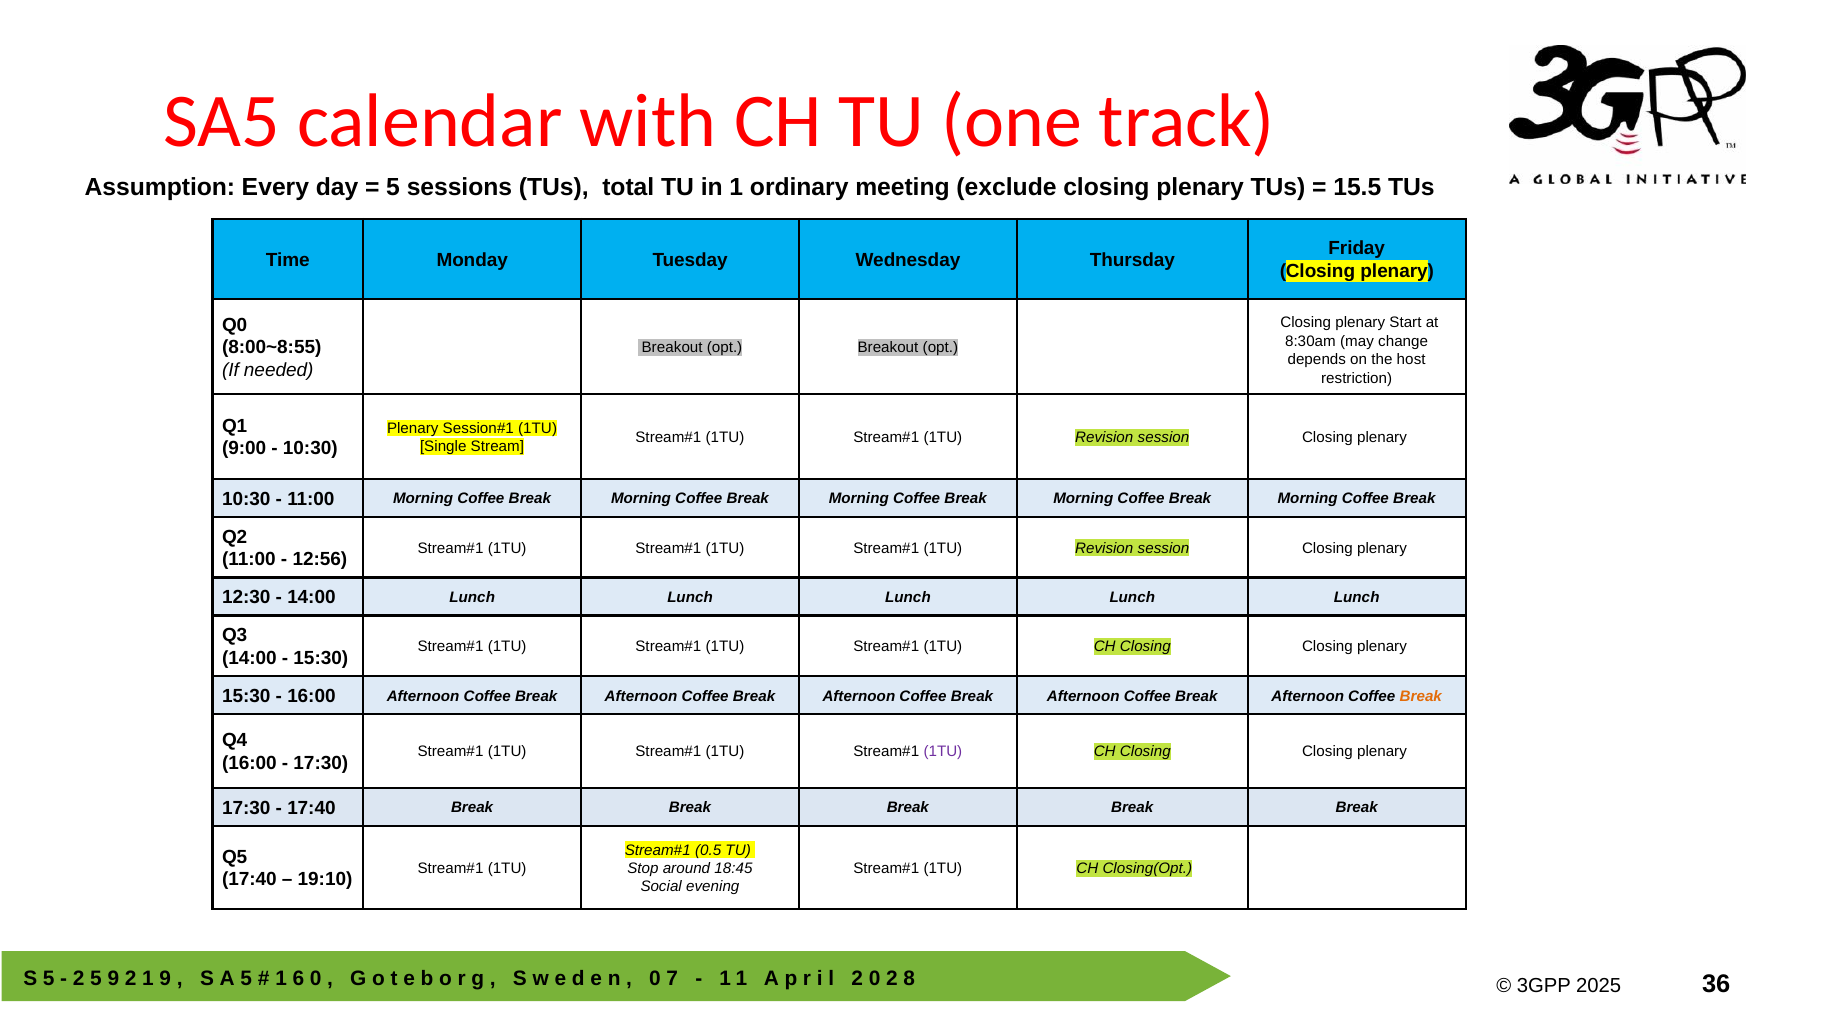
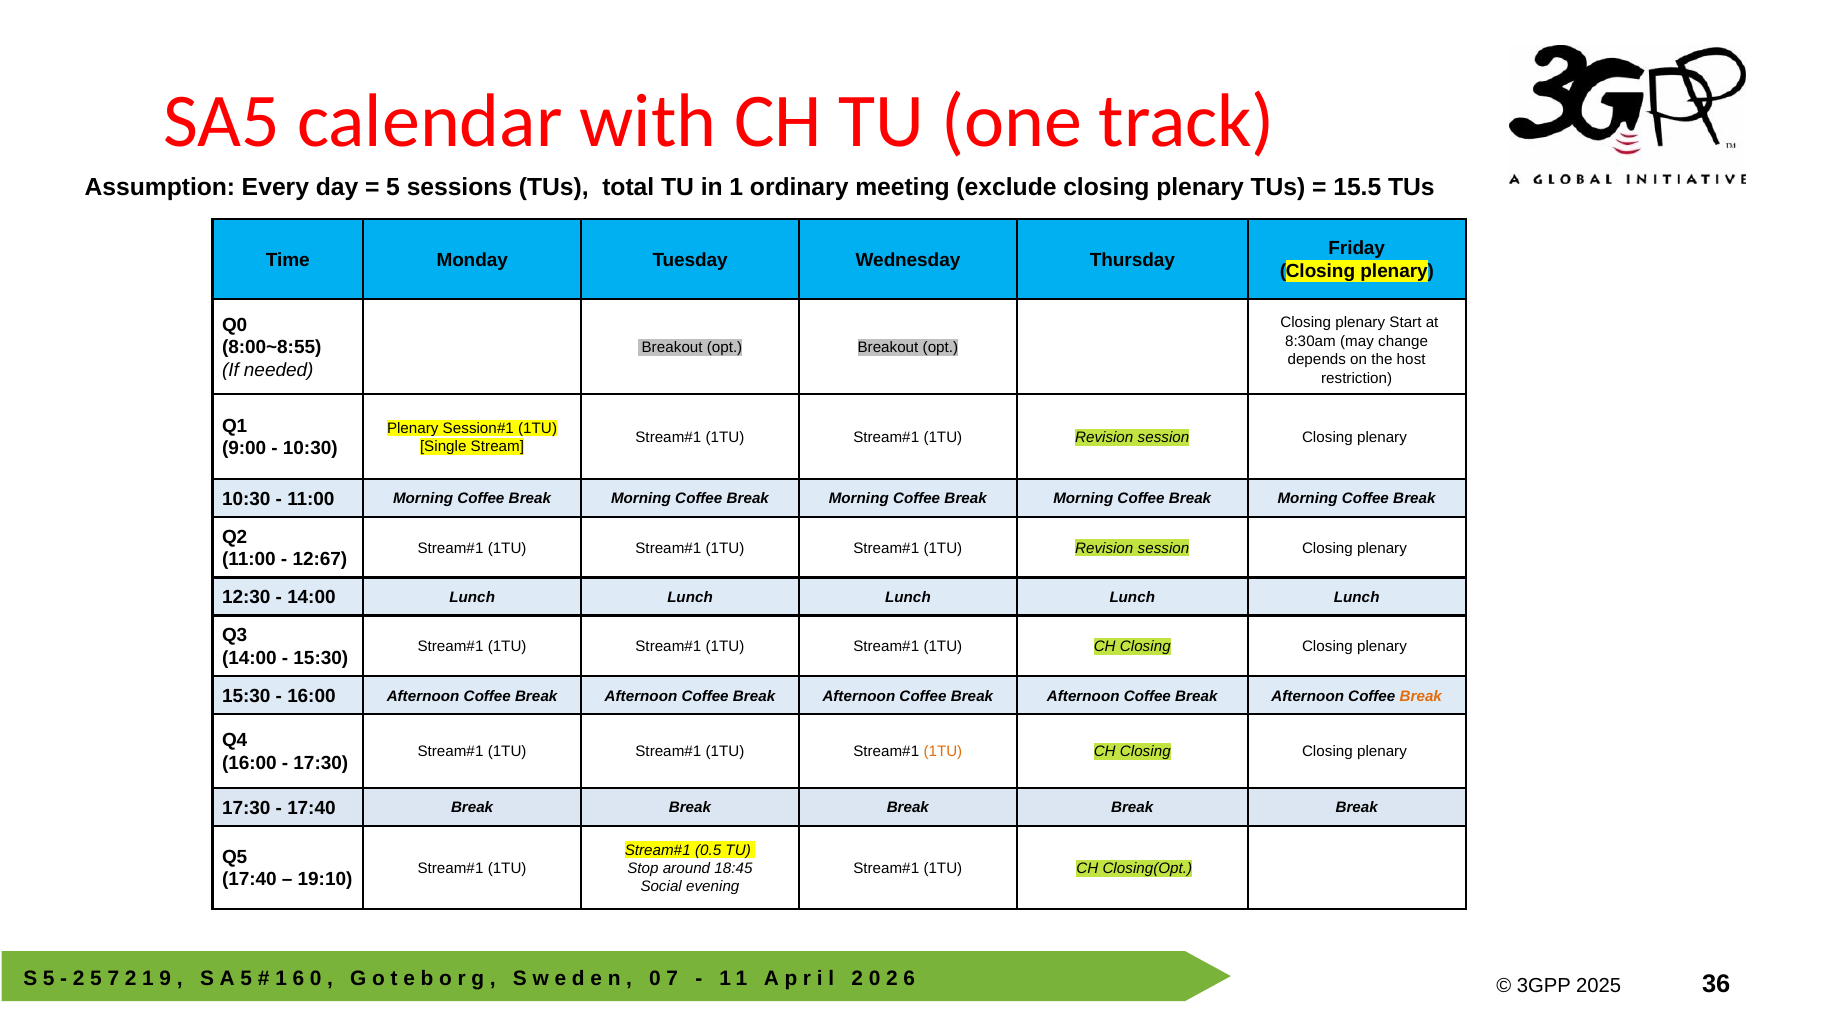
12:56: 12:56 -> 12:67 (320, 559)
1TU colour: purple -> orange (943, 752)
5 9: 9 -> 7 (113, 979)
8: 8 -> 6 (909, 979)
